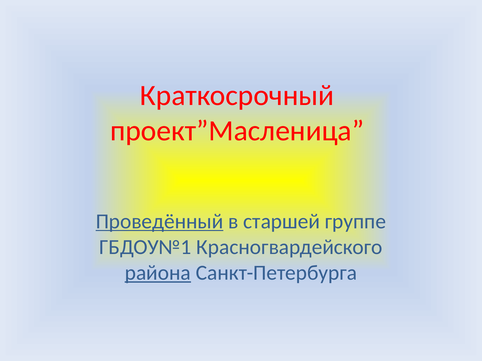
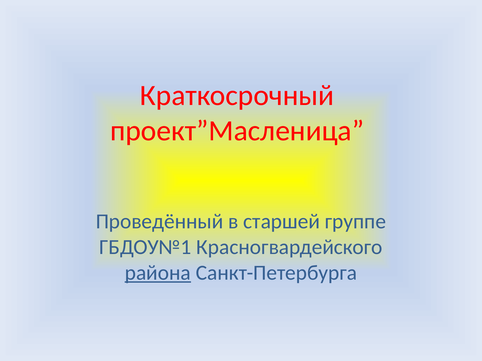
Проведённый underline: present -> none (160, 222)
